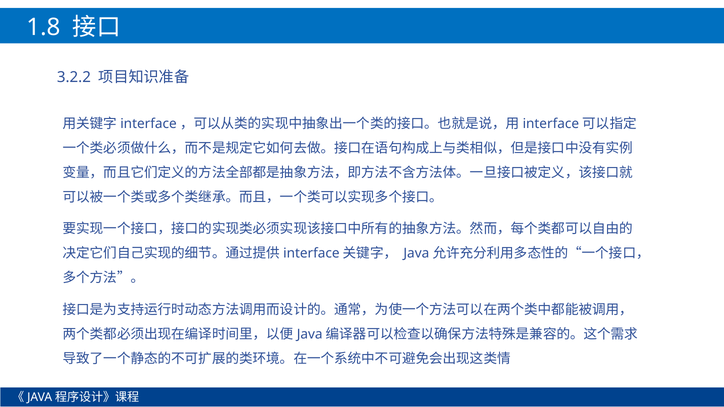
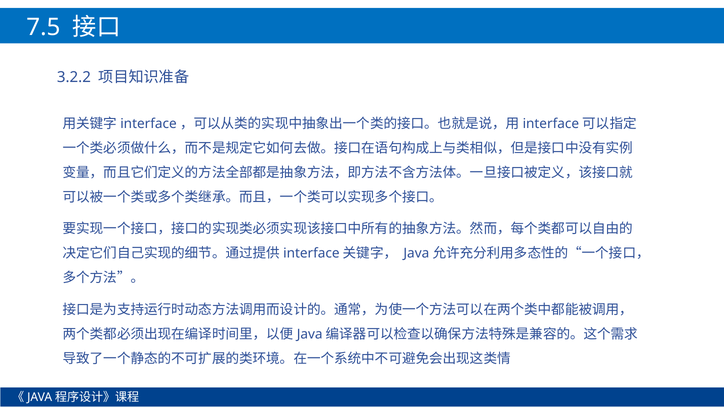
1.8: 1.8 -> 7.5 (43, 27)
